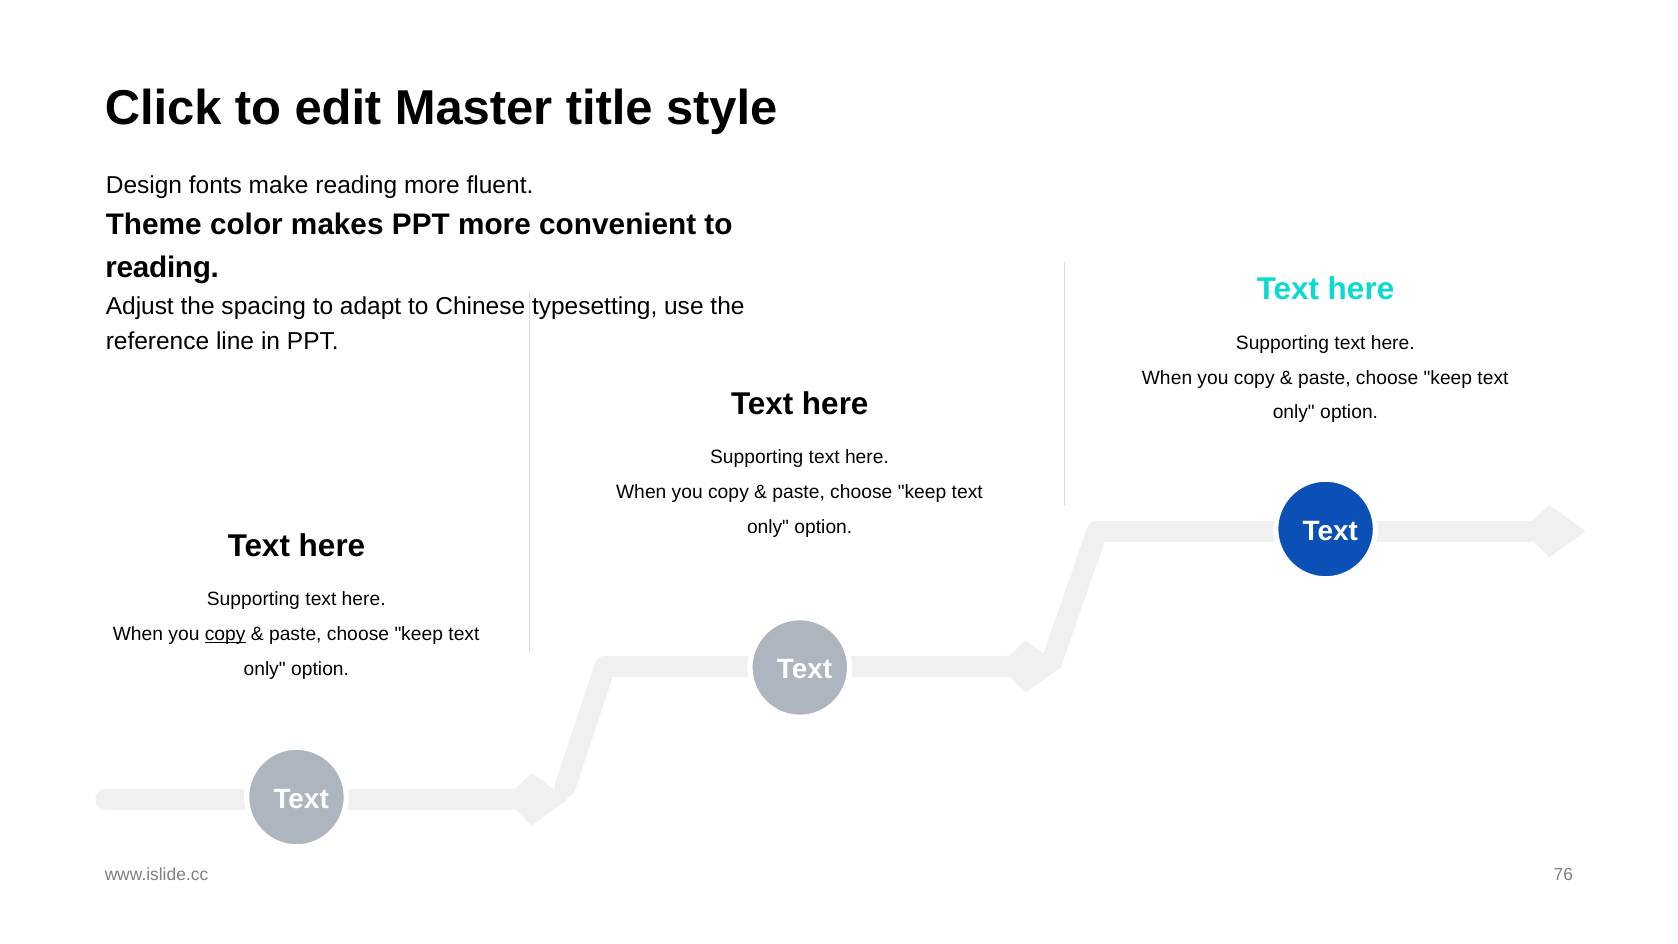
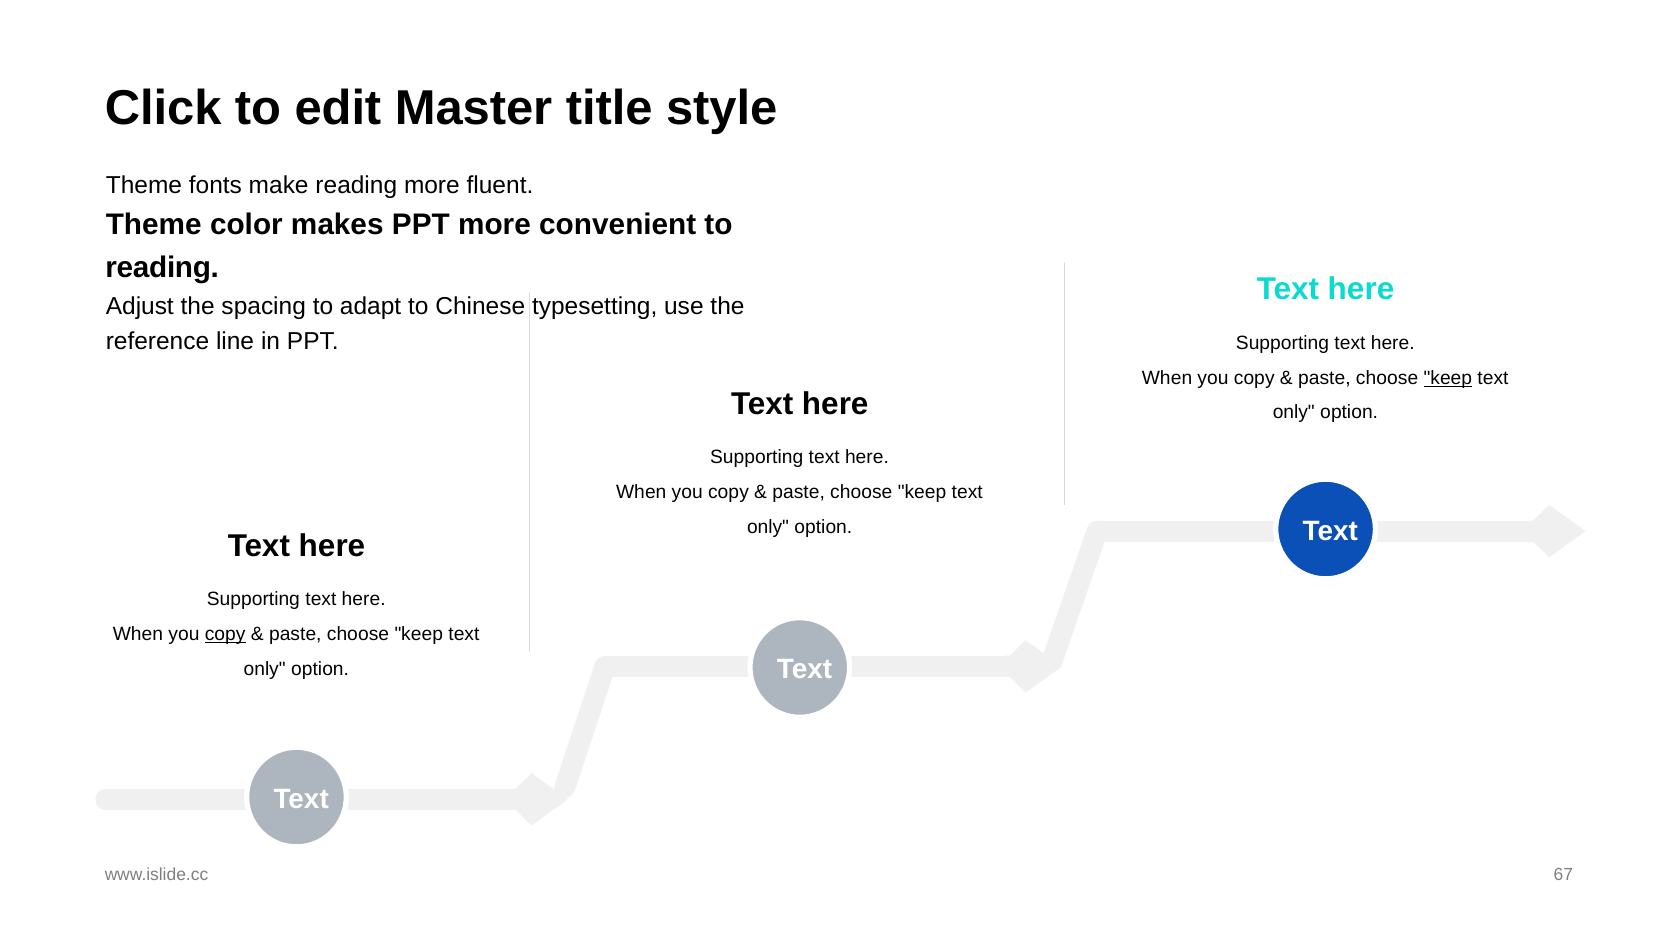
Design: Design -> Theme (144, 185)
keep underline: none -> present (1448, 378)
76: 76 -> 67 (1563, 874)
